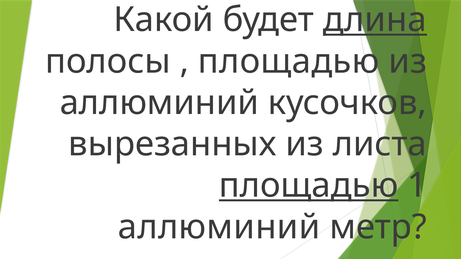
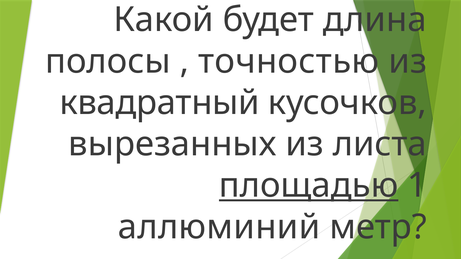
длина underline: present -> none (375, 20)
площадью: площадью -> точностью (289, 61)
аллюминий: аллюминий -> квадратный (159, 103)
